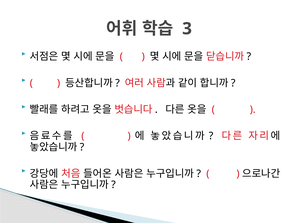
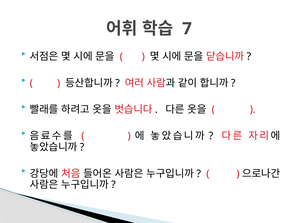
3: 3 -> 7 (187, 29)
